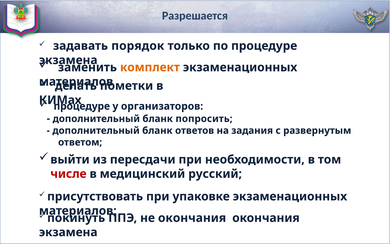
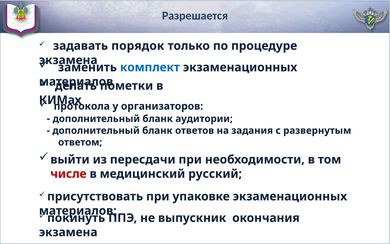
комплект colour: orange -> blue (150, 67)
процедуре: процедуре -> протокола (82, 106)
попросить: попросить -> аудитории (204, 119)
не окончания: окончания -> выпускник (192, 218)
